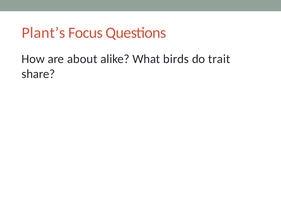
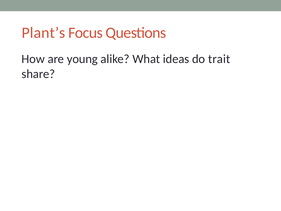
about: about -> young (82, 59)
birds: birds -> ideas (176, 59)
